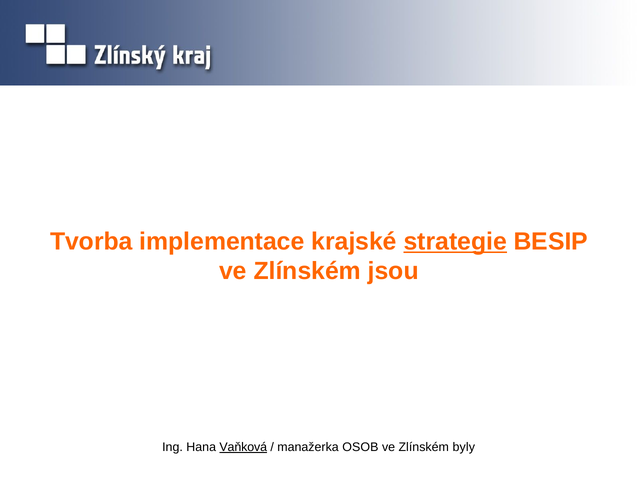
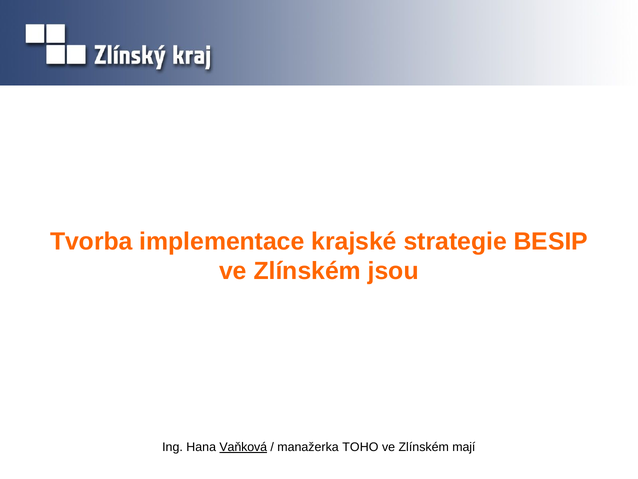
strategie underline: present -> none (455, 241)
OSOB: OSOB -> TOHO (360, 447)
byly: byly -> mají (464, 447)
